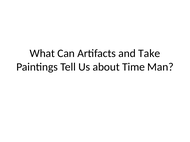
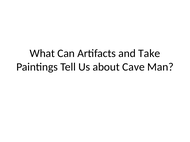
Time: Time -> Cave (133, 67)
